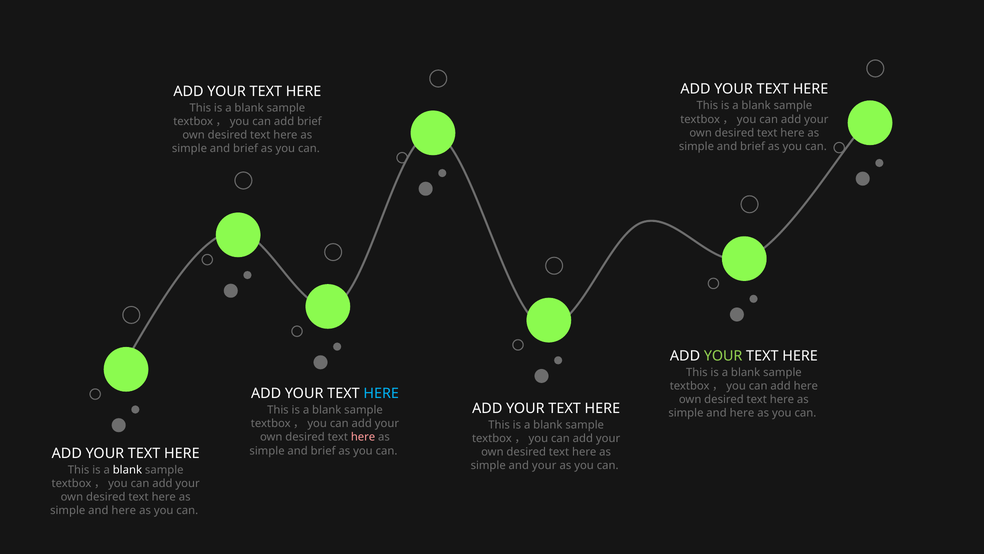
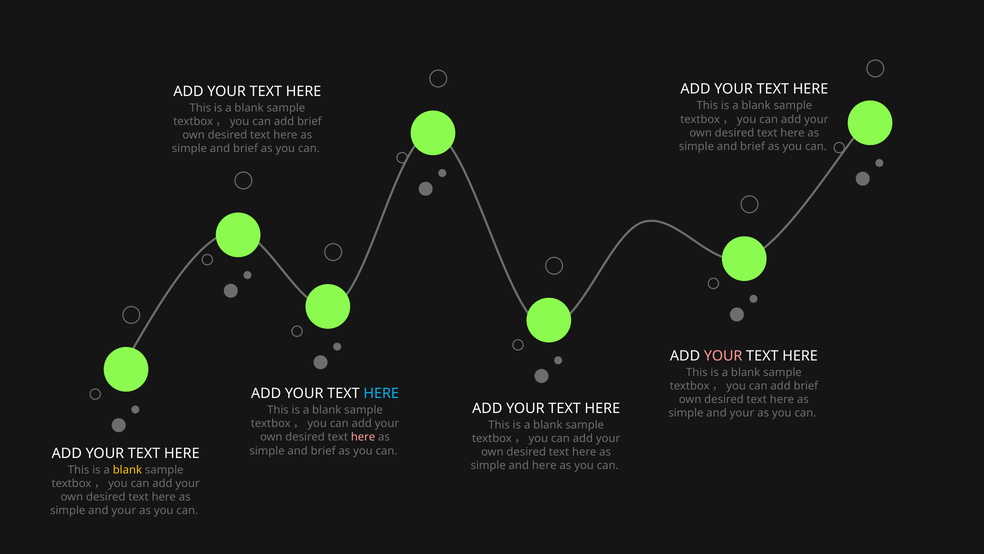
YOUR colour: light green -> pink (723, 355)
here: here -> brief (806, 386)
here: here -> your (742, 413)
and your: your -> here (544, 465)
blank colour: white -> yellow (127, 469)
here: here -> your (124, 510)
